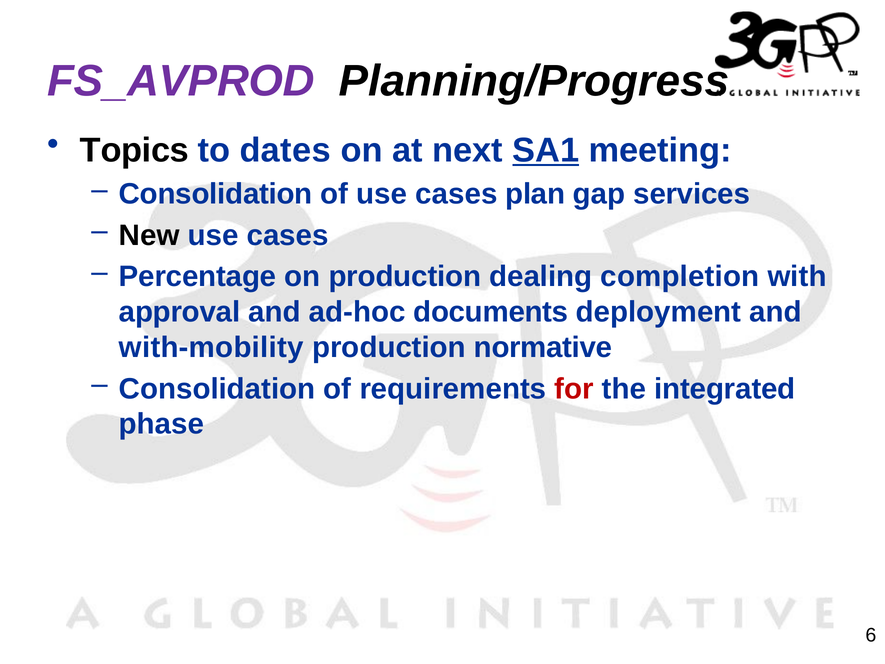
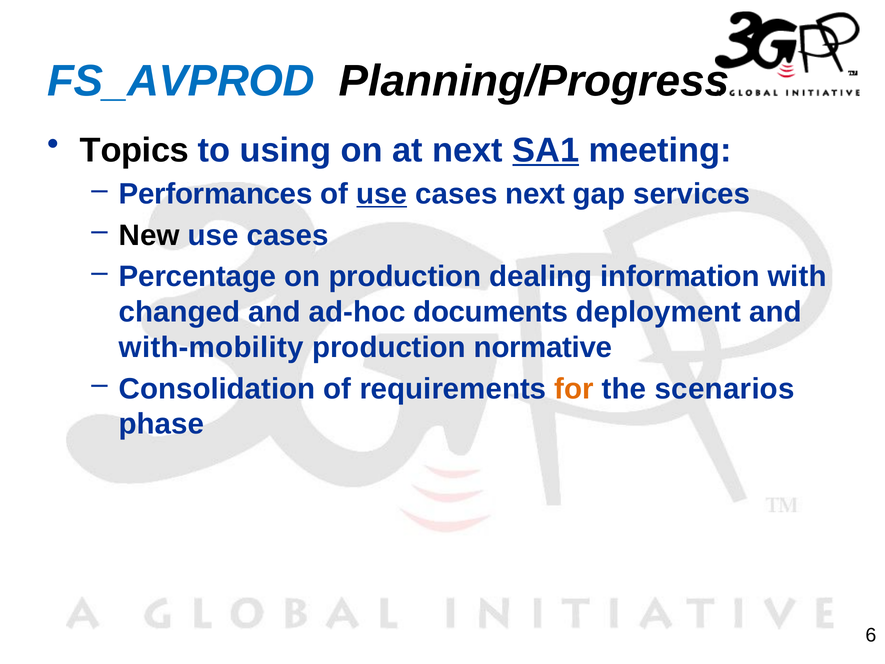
FS_AVPROD colour: purple -> blue (181, 81)
dates: dates -> using (285, 150)
Consolidation: Consolidation -> Performances (216, 194)
use underline: none -> present (382, 194)
cases plan: plan -> next (535, 194)
completion: completion -> information (680, 277)
approval: approval -> changed (180, 312)
for colour: red -> orange (574, 389)
integrated: integrated -> scenarios (725, 389)
